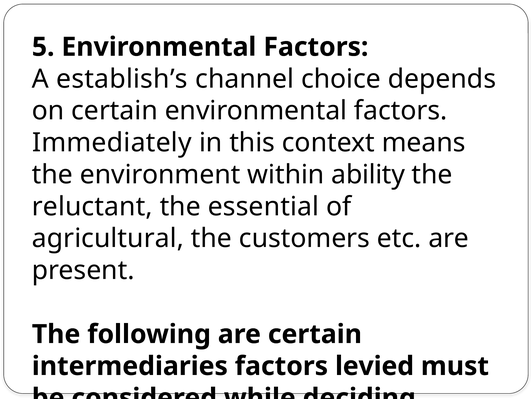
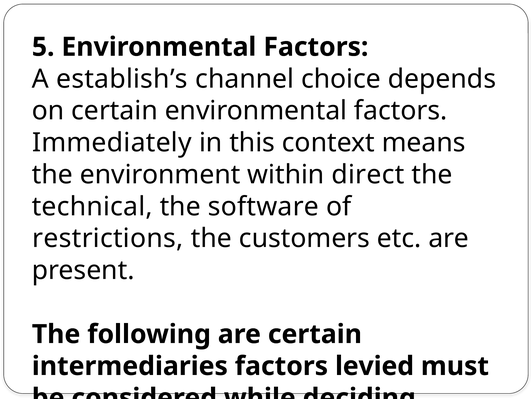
ability: ability -> direct (368, 175)
reluctant: reluctant -> technical (92, 207)
essential: essential -> software (263, 207)
agricultural: agricultural -> restrictions (108, 239)
